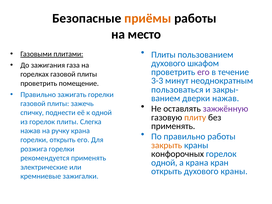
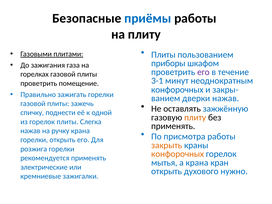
приёмы colour: orange -> blue (148, 18)
на место: место -> плиту (144, 34)
духового: духового -> приборы (168, 63)
3-3: 3-3 -> 3-1 (157, 81)
пользоваться: пользоваться -> конфорочных (177, 90)
зажжённую colour: purple -> blue (226, 109)
По правильно: правильно -> присмотра (184, 137)
конфорочных colour: black -> orange (178, 154)
одной: одной -> мытья (164, 163)
духового краны: краны -> нужно (234, 171)
